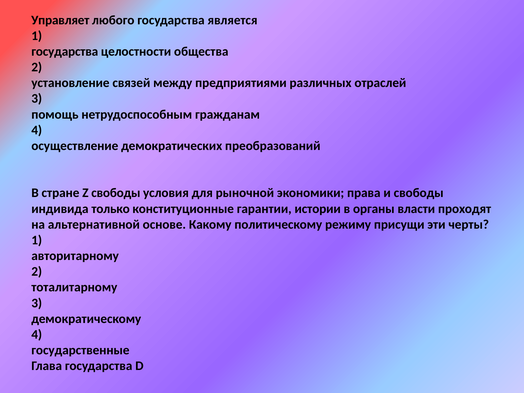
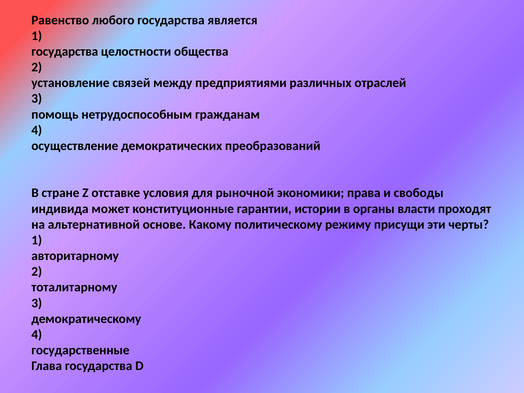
Управляет: Управляет -> Равенство (60, 20)
Z свободы: свободы -> отставке (116, 193)
только: только -> может (110, 209)
